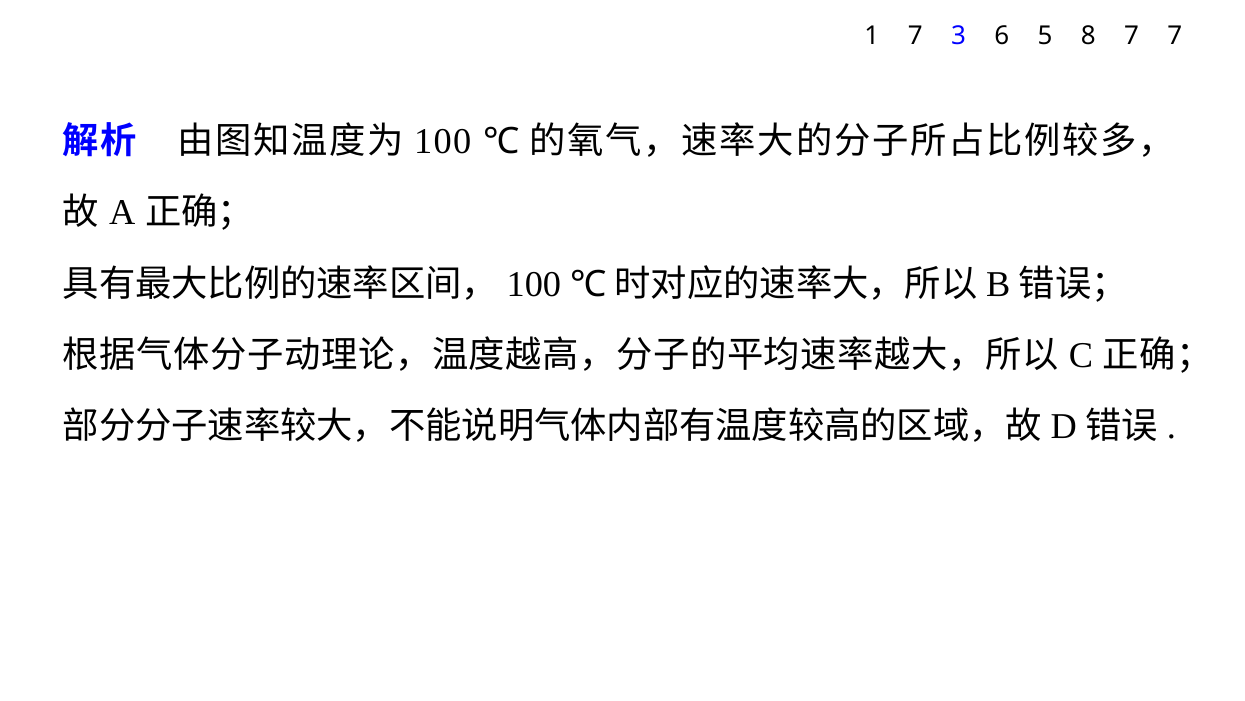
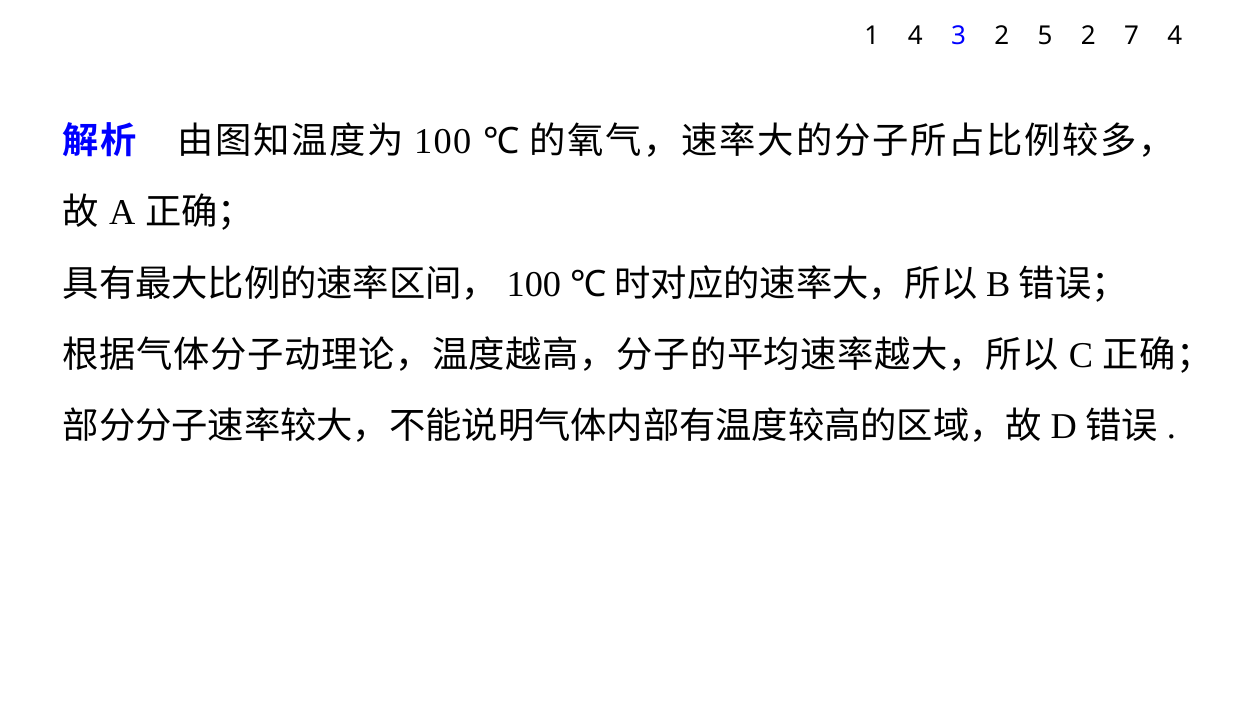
1 7: 7 -> 4 (915, 36)
3 6: 6 -> 2 (1002, 36)
5 8: 8 -> 2 (1088, 36)
7 7: 7 -> 4 (1175, 36)
